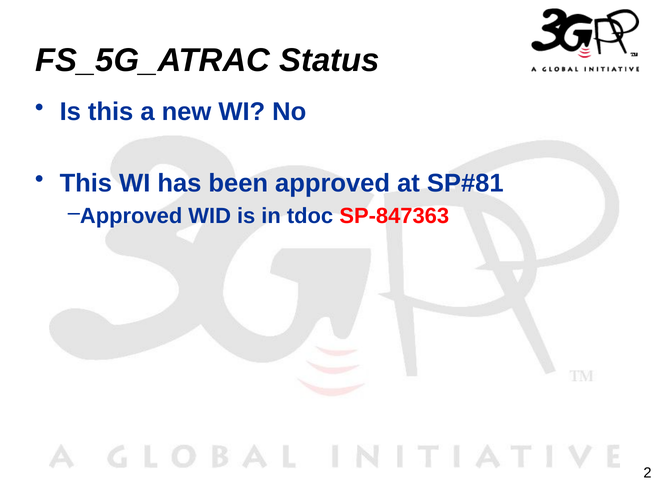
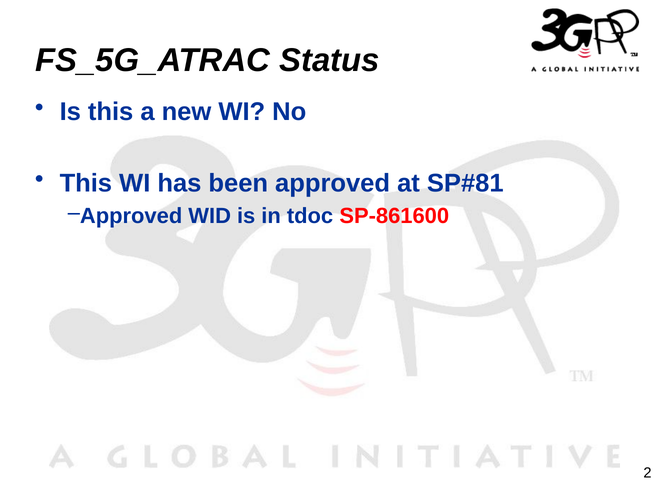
SP-847363: SP-847363 -> SP-861600 (394, 216)
